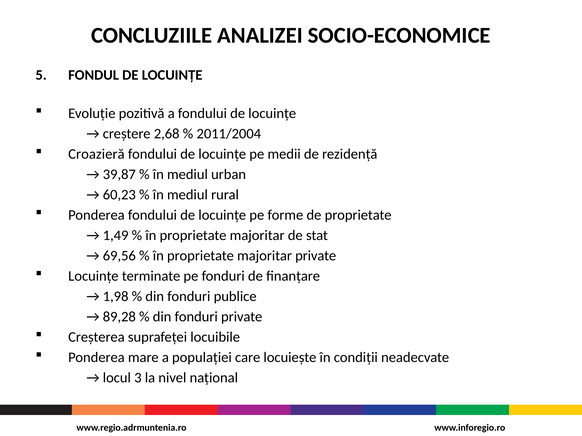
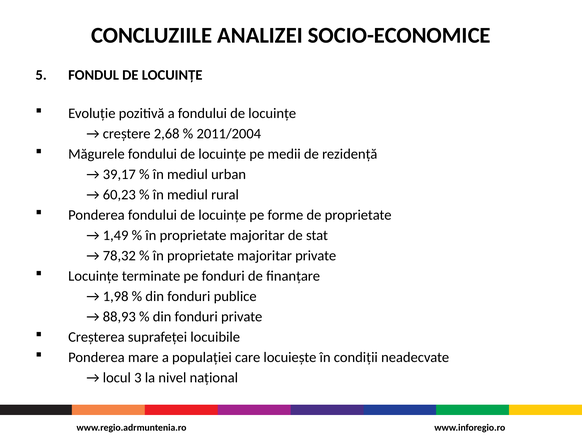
Croazieră: Croazieră -> Măgurele (96, 154)
39,87: 39,87 -> 39,17 (119, 175)
69,56: 69,56 -> 78,32 (119, 256)
89,28: 89,28 -> 88,93 (119, 317)
